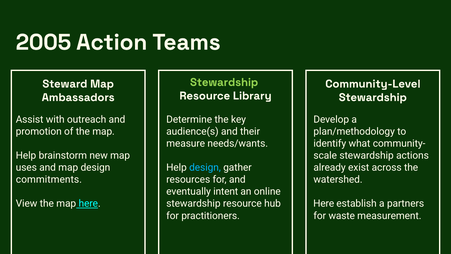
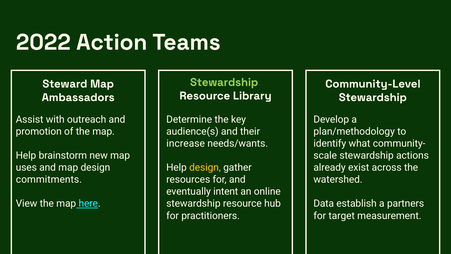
2005: 2005 -> 2022 (43, 42)
measure: measure -> increase (186, 143)
design colour: light blue -> yellow (205, 167)
Here: Here -> Data (324, 203)
waste: waste -> target (342, 215)
